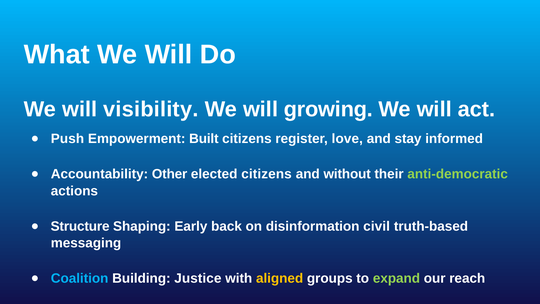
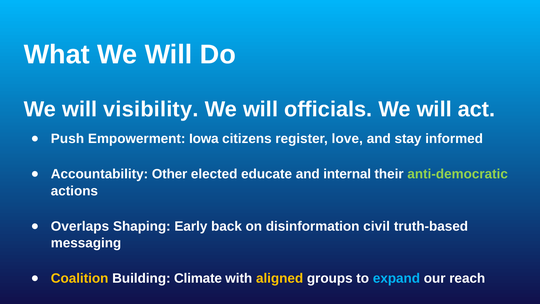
growing: growing -> officials (328, 109)
Built: Built -> Iowa (204, 139)
elected citizens: citizens -> educate (267, 174)
without: without -> internal (347, 174)
Structure: Structure -> Overlaps (80, 226)
Coalition colour: light blue -> yellow (80, 278)
Justice: Justice -> Climate (198, 278)
expand colour: light green -> light blue (396, 278)
